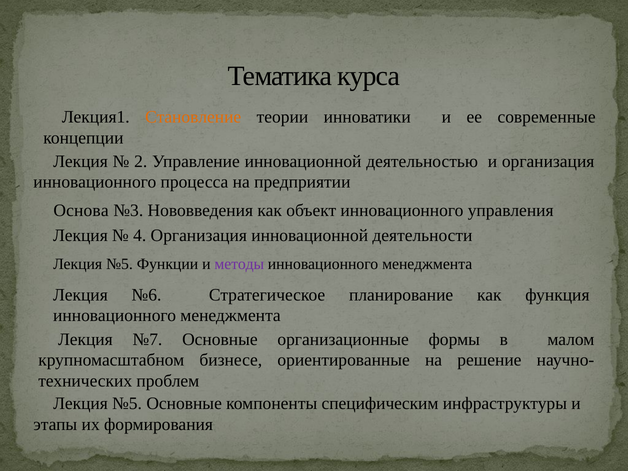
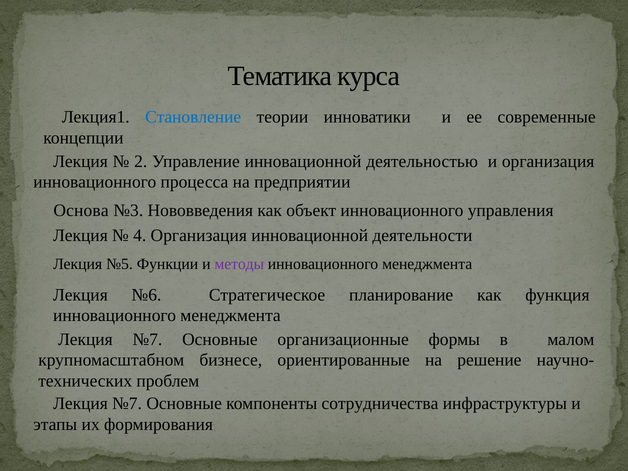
Становление colour: orange -> blue (193, 117)
№5: №5 -> №7 (127, 404)
специфическим: специфическим -> сотрудничества (380, 404)
